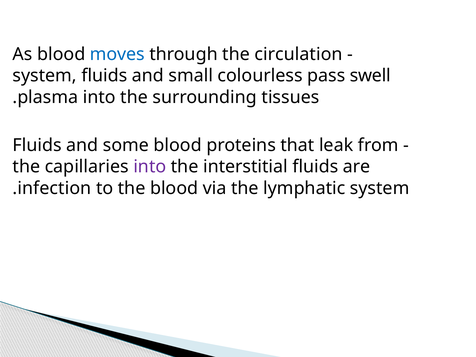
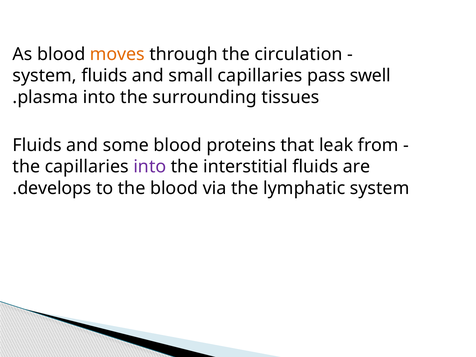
moves colour: blue -> orange (117, 54)
small colourless: colourless -> capillaries (260, 76)
infection: infection -> develops (54, 188)
